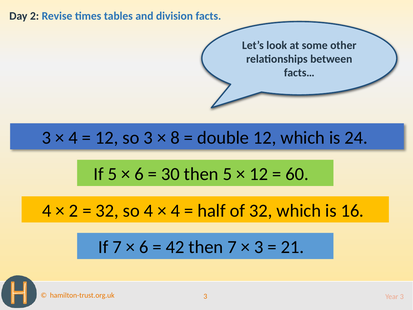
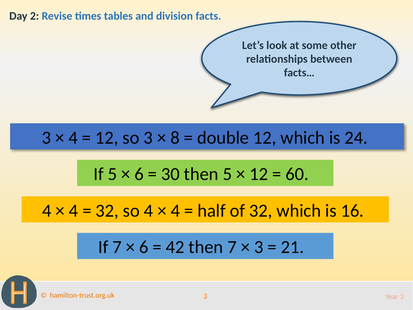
2: 2 -> 4 (74, 211)
